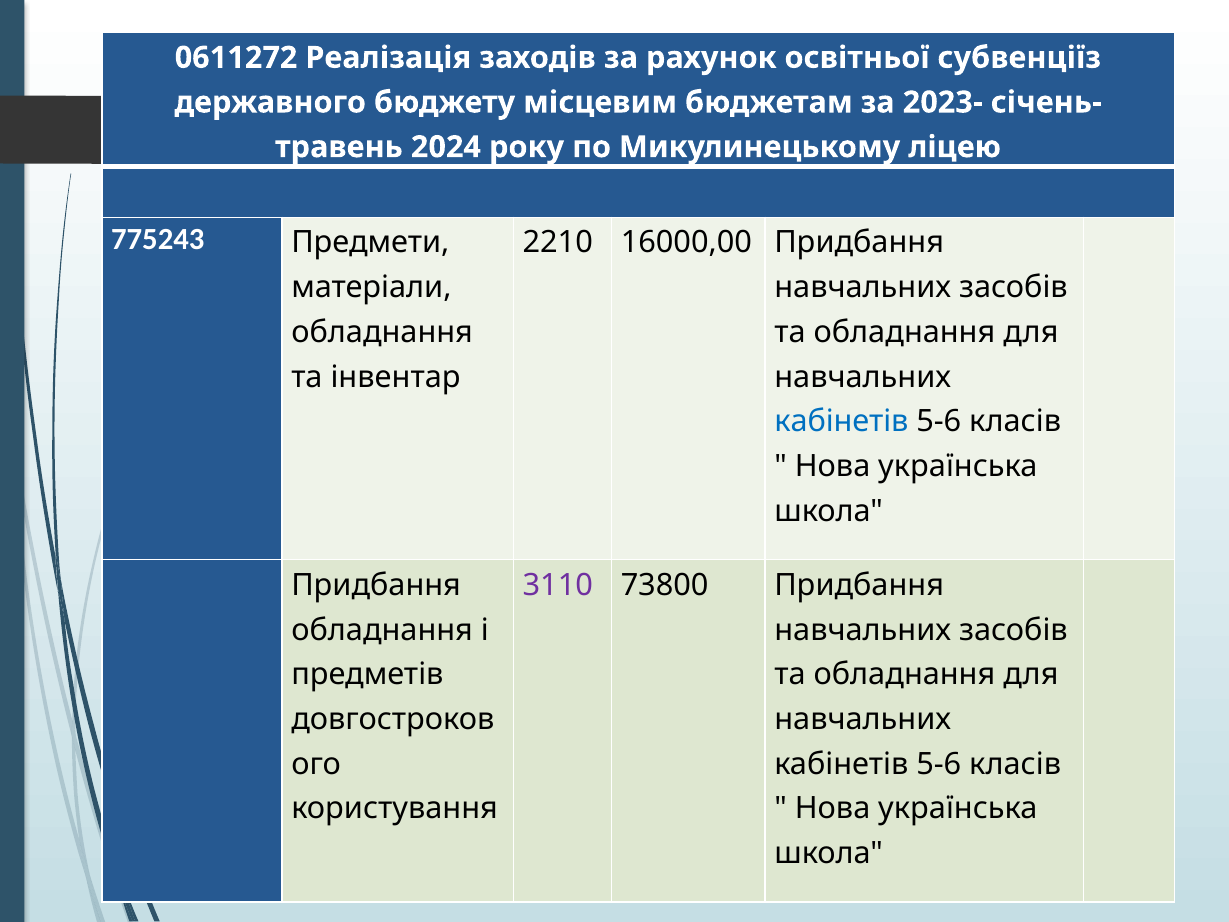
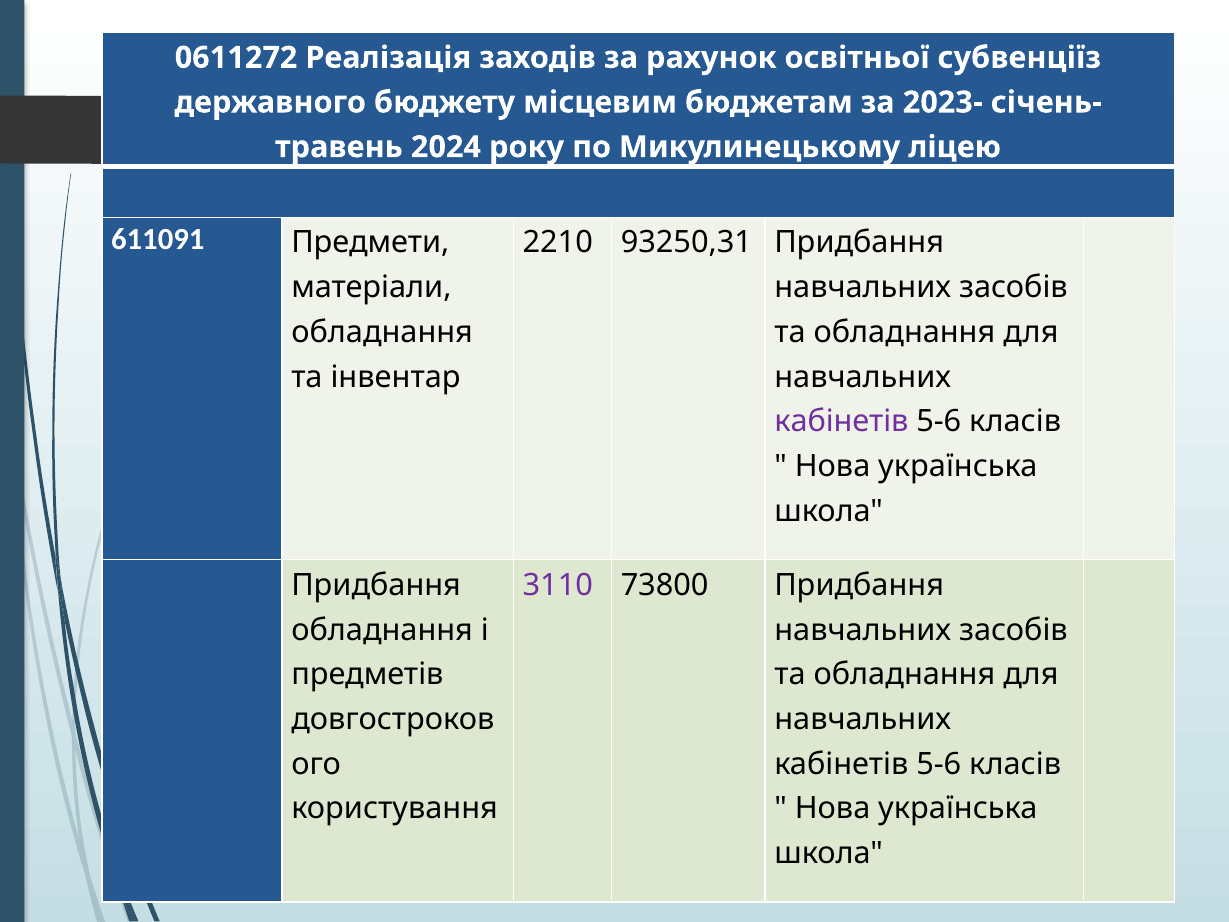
775243: 775243 -> 611091 (158, 239)
16000,00: 16000,00 -> 93250,31 (686, 243)
кабінетів colour: blue -> purple (841, 422)
